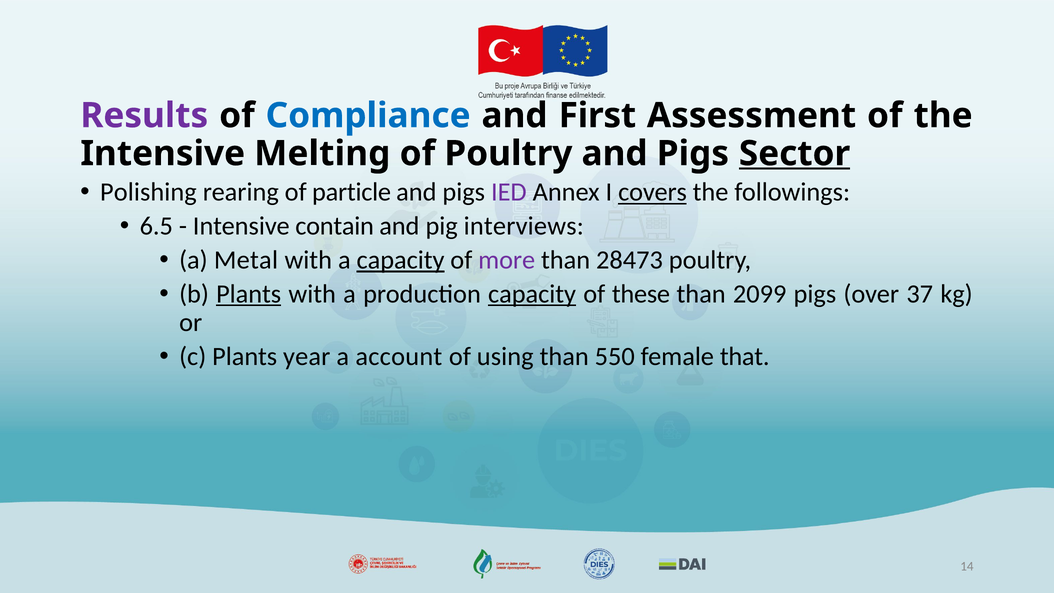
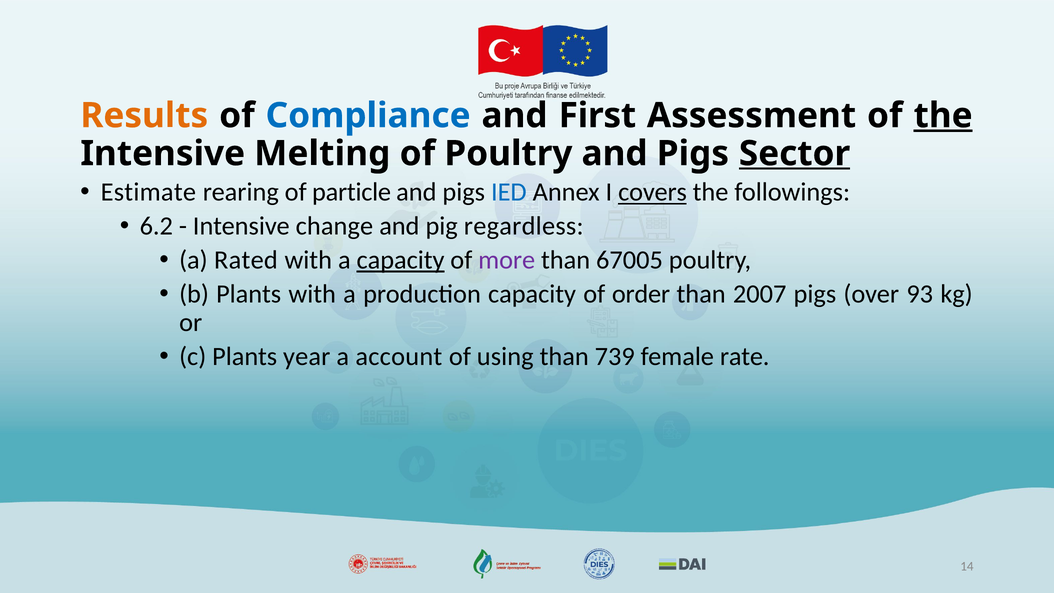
Results colour: purple -> orange (144, 116)
the underline: none -> present (943, 116)
Polishing: Polishing -> Estimate (148, 192)
IED colour: purple -> blue (509, 192)
6.5: 6.5 -> 6.2 (156, 226)
contain: contain -> change (334, 226)
interviews: interviews -> regardless (524, 226)
Metal: Metal -> Rated (246, 260)
28473: 28473 -> 67005 (629, 260)
Plants underline: present -> none (249, 294)
capacity underline: present -> none (532, 294)
these: these -> order (641, 294)
2099: 2099 -> 2007 (760, 294)
37: 37 -> 93 (920, 294)
550: 550 -> 739 (615, 356)
that: that -> rate (745, 356)
